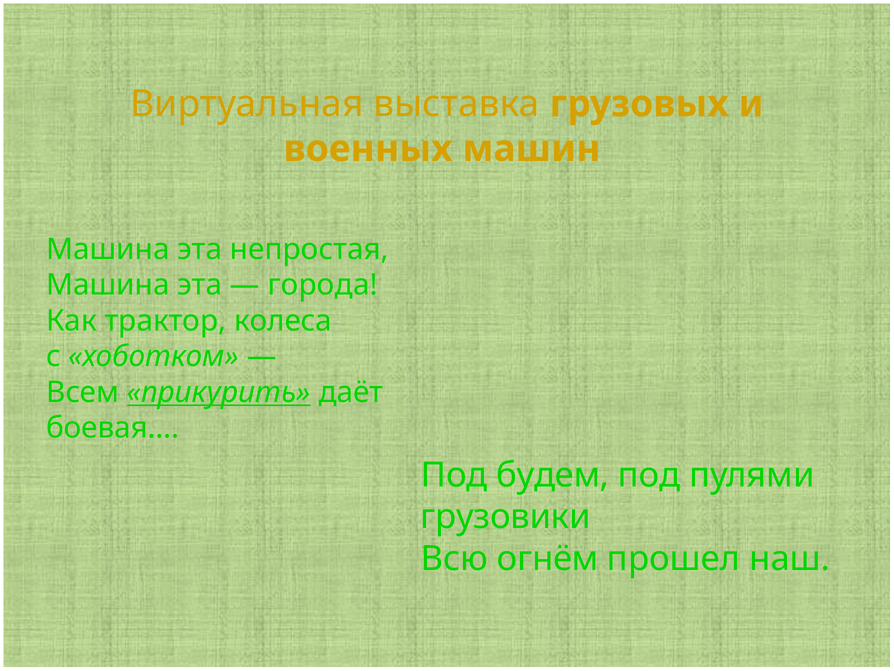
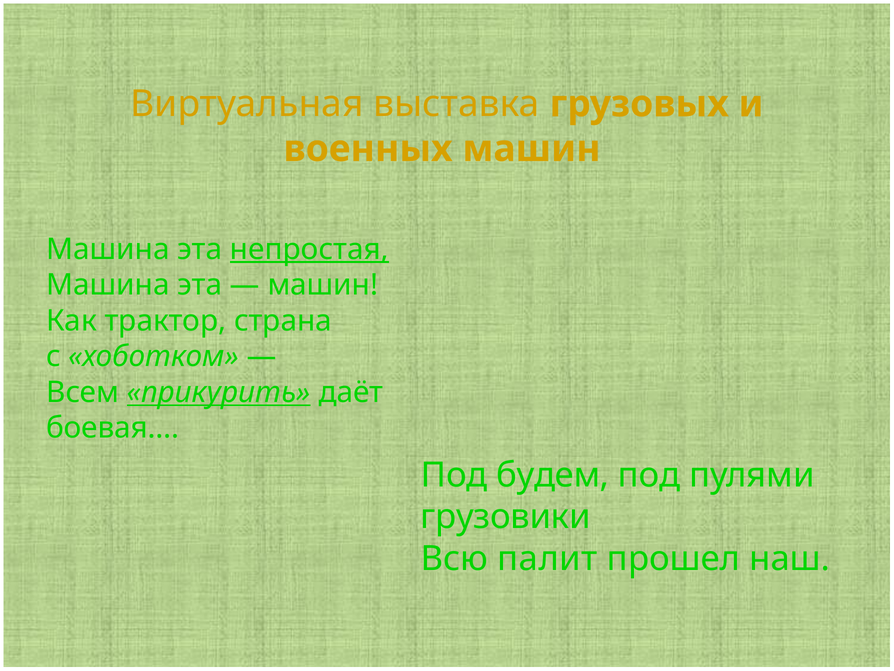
непростая underline: none -> present (309, 249)
города: города -> машин (323, 285)
колеса: колеса -> страна (283, 321)
огнём: огнём -> палит (547, 558)
